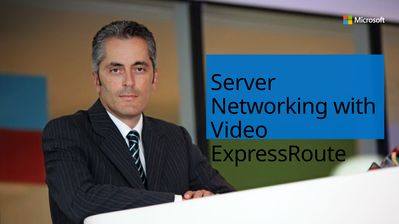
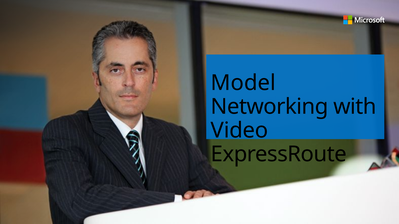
Server: Server -> Model (243, 83)
